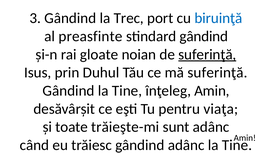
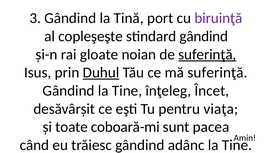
Trec: Trec -> Tină (129, 18)
biruinţă colour: blue -> purple (218, 18)
preasfinte: preasfinte -> copleşeşte (91, 36)
Duhul underline: none -> present (101, 73)
înţeleg Amin: Amin -> Încet (212, 91)
trăieşte-mi: trăieşte-mi -> coboară-mi (125, 127)
sunt adânc: adânc -> pacea (211, 127)
